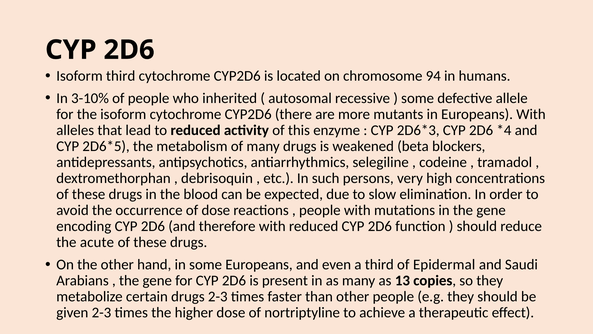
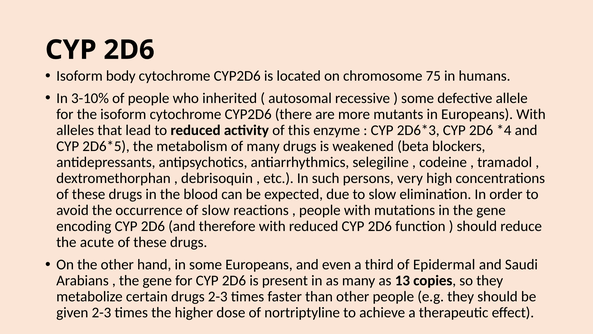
Isoform third: third -> body (121, 76)
94: 94 -> 75 (433, 76)
of dose: dose -> slow (216, 210)
